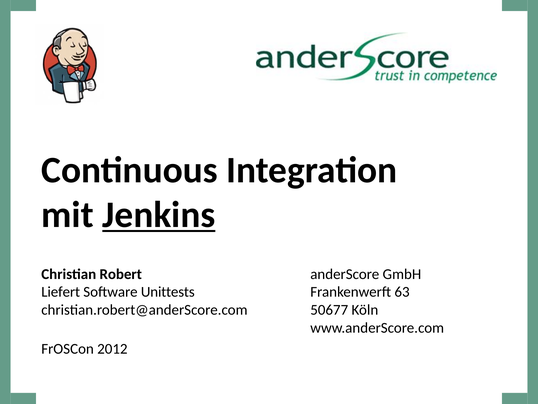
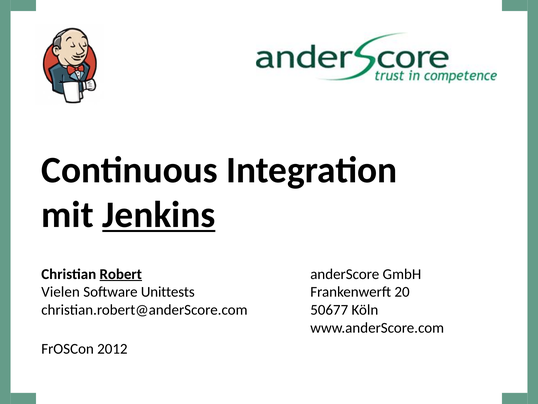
Robert underline: none -> present (121, 274)
Liefert: Liefert -> Vielen (61, 292)
63: 63 -> 20 (402, 292)
